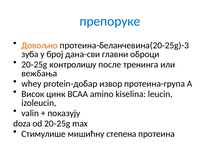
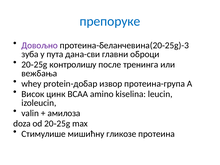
Довољно colour: orange -> purple (40, 45)
број: број -> пута (55, 54)
показују: показују -> амилоза (64, 113)
степена: степена -> гликозе (121, 134)
